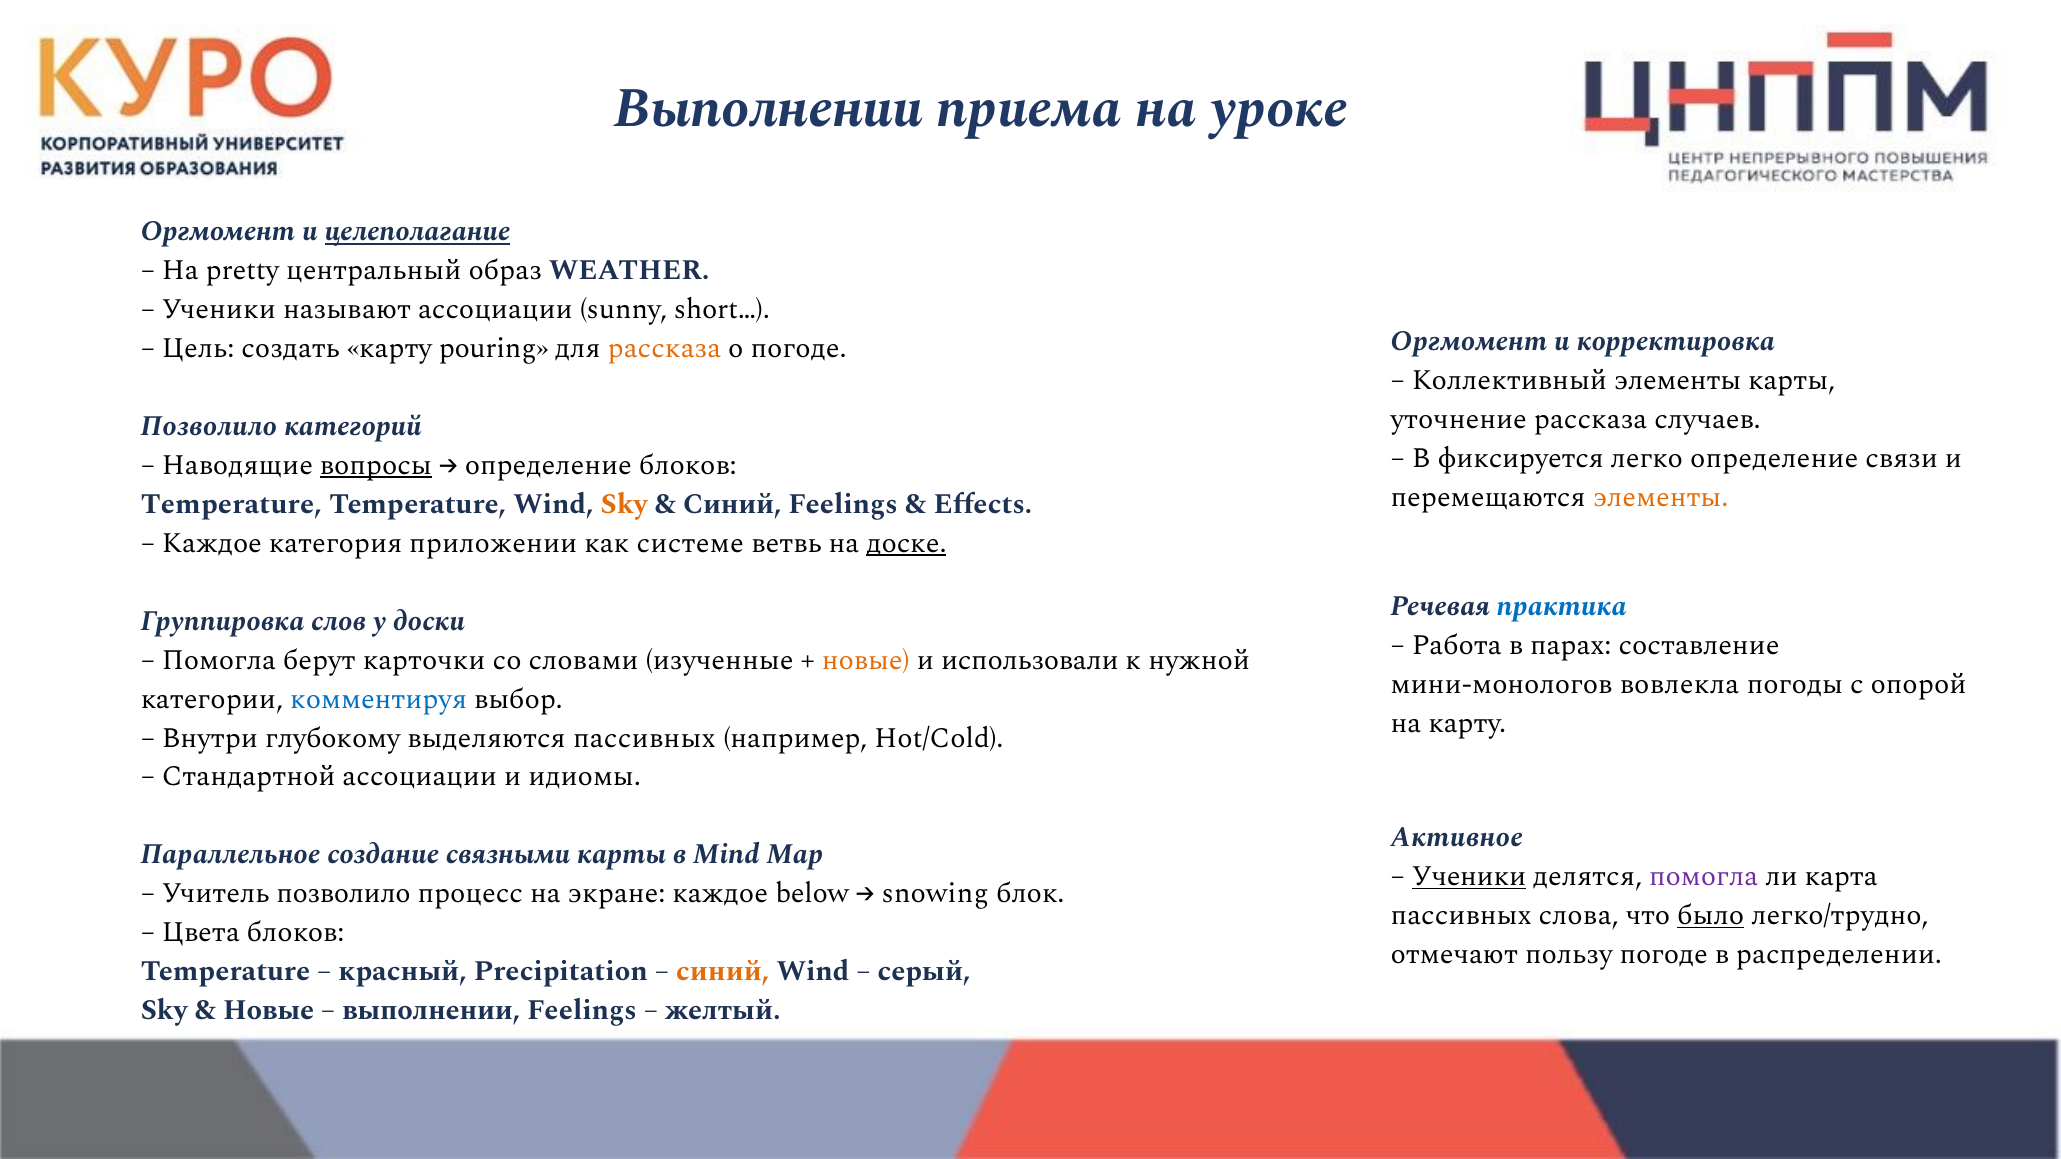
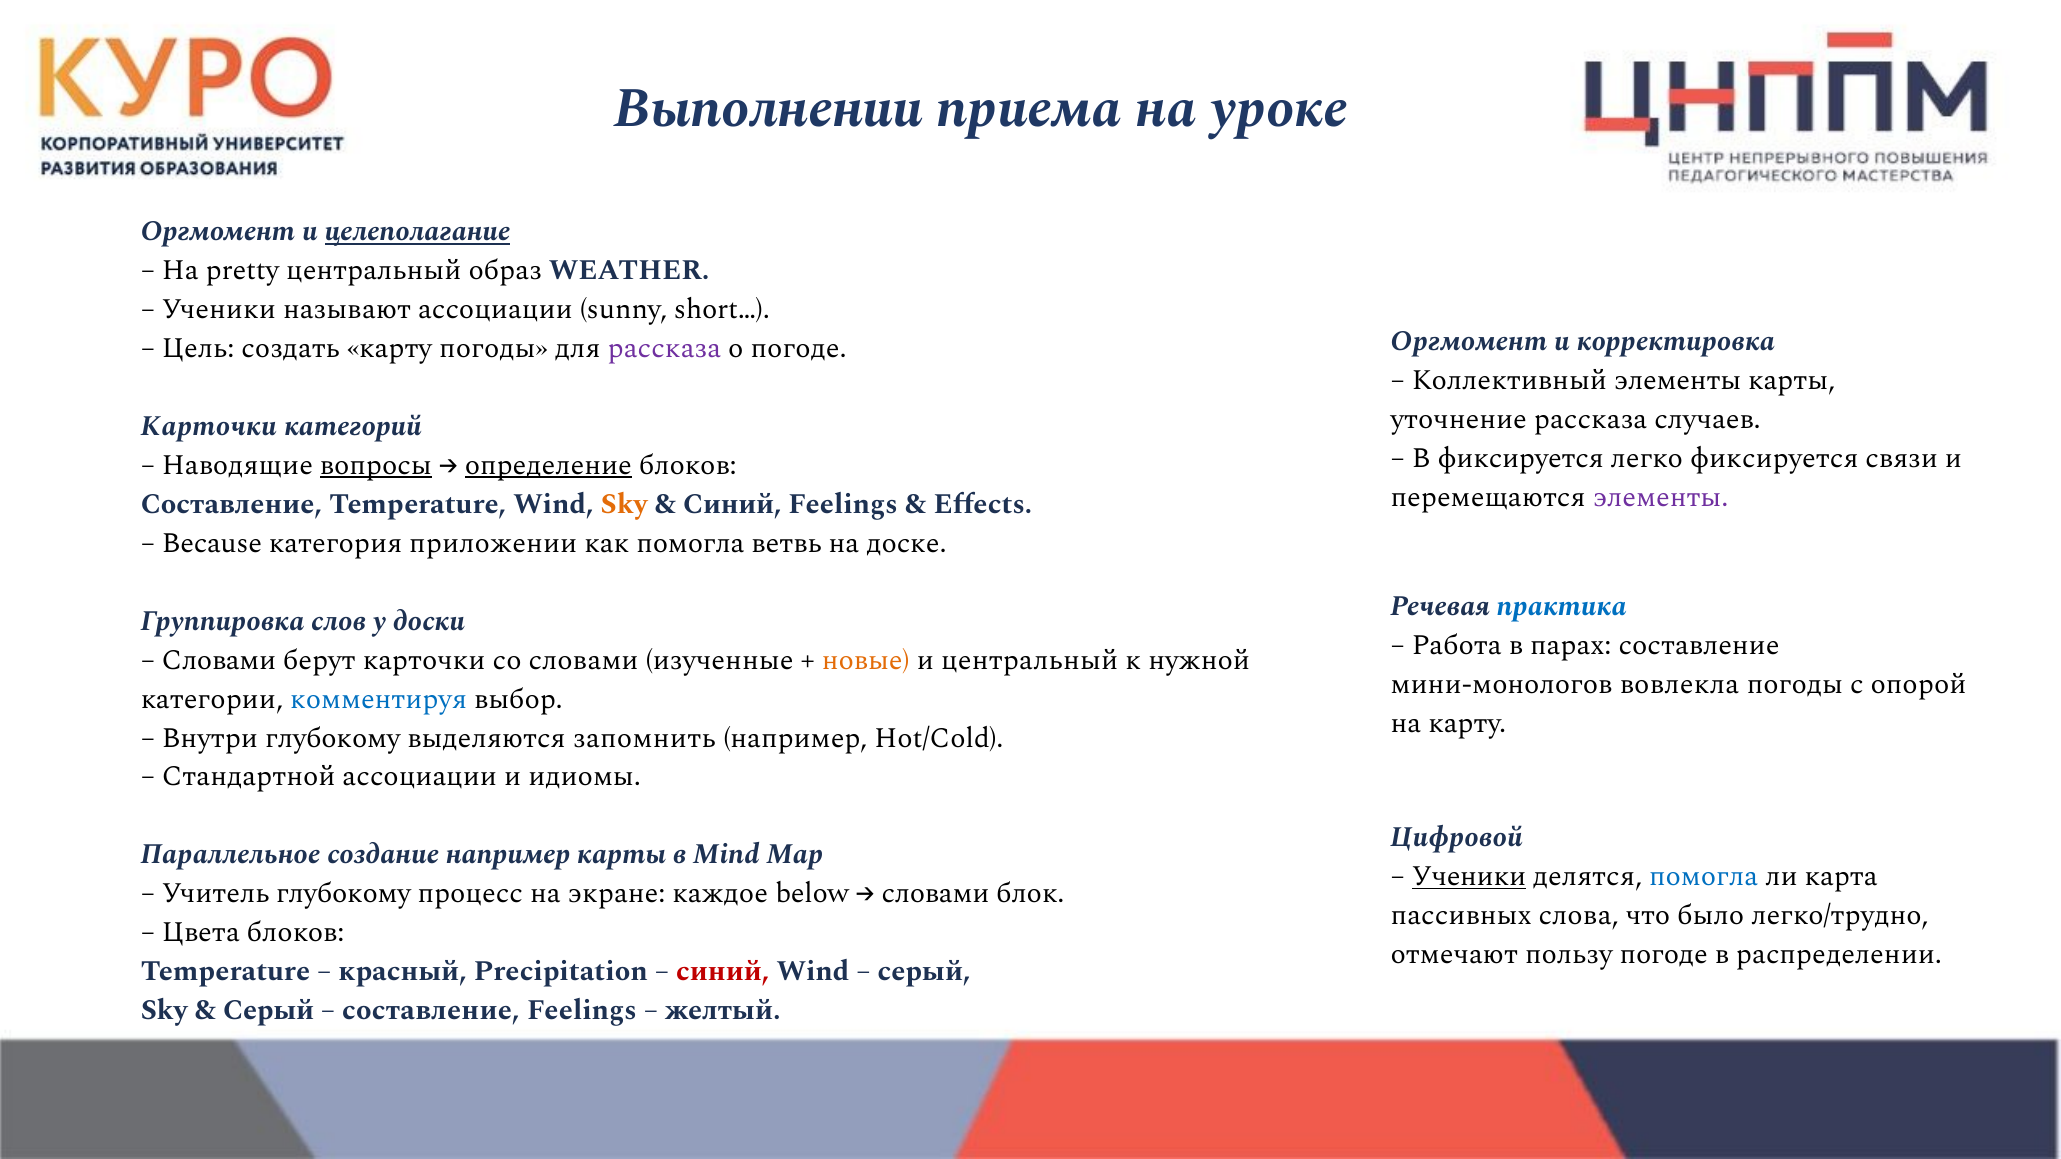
карту pouring: pouring -> погоды (494, 348)
рассказа colour: orange -> purple (664, 348)
Позволило: Позволило -> Карточки (209, 426)
легко определение: определение -> фиксируется (1774, 458)
определение underline: none -> present (548, 465)
элементы colour: orange -> purple (1661, 497)
Temperature: Temperature -> Составление (231, 504)
Каждое: Каждое -> Because (212, 543)
как системе: системе -> помогла (691, 543)
доске underline: present -> none (907, 543)
Помогла: Помогла -> Словами (219, 660)
и использовали: использовали -> центральный (1030, 660)
выделяются пассивных: пассивных -> запомнить (644, 738)
Активное: Активное -> Цифровой (1457, 838)
создание связными: связными -> например (508, 855)
помогла colour: purple -> blue (1704, 876)
Учитель позволило: позволило -> глубокому (344, 894)
snowing: snowing -> словами (935, 894)
было underline: present -> none (1711, 915)
синий colour: orange -> red (723, 972)
Новые: Новые -> Серый (269, 1011)
выполнении: выполнении -> составление (431, 1011)
